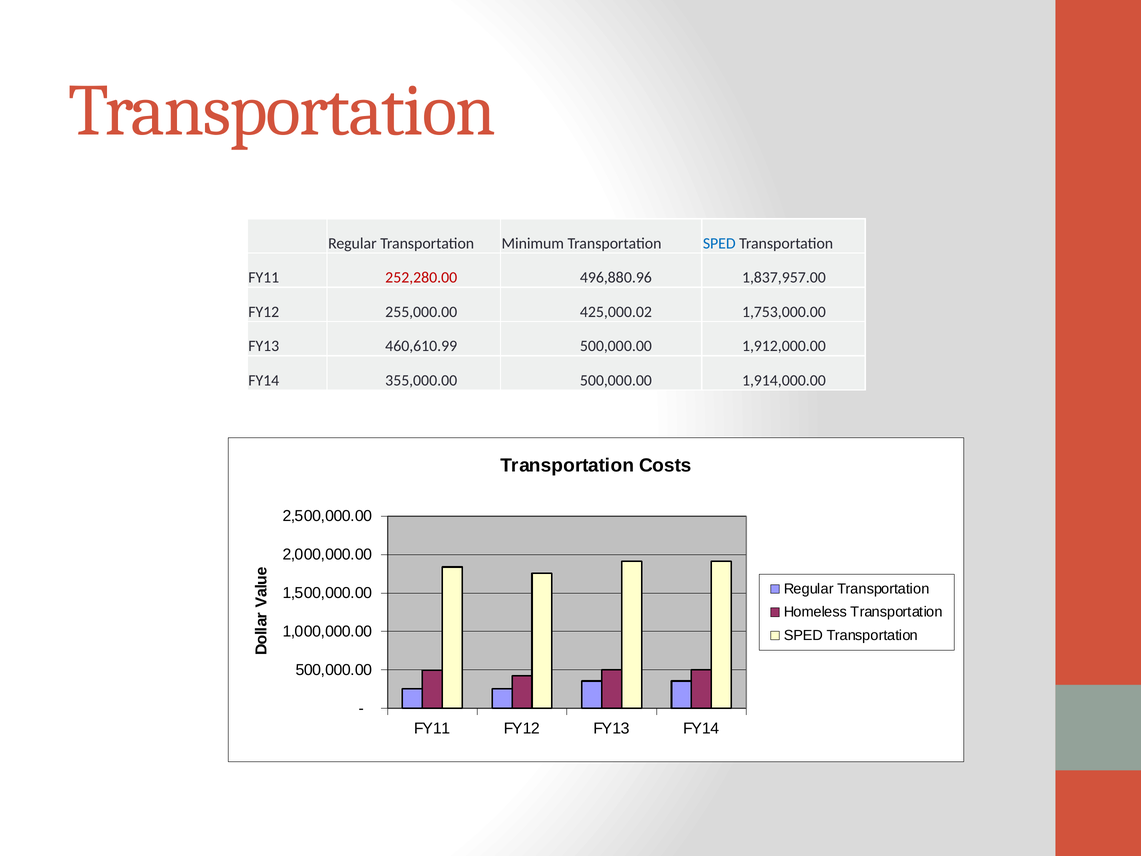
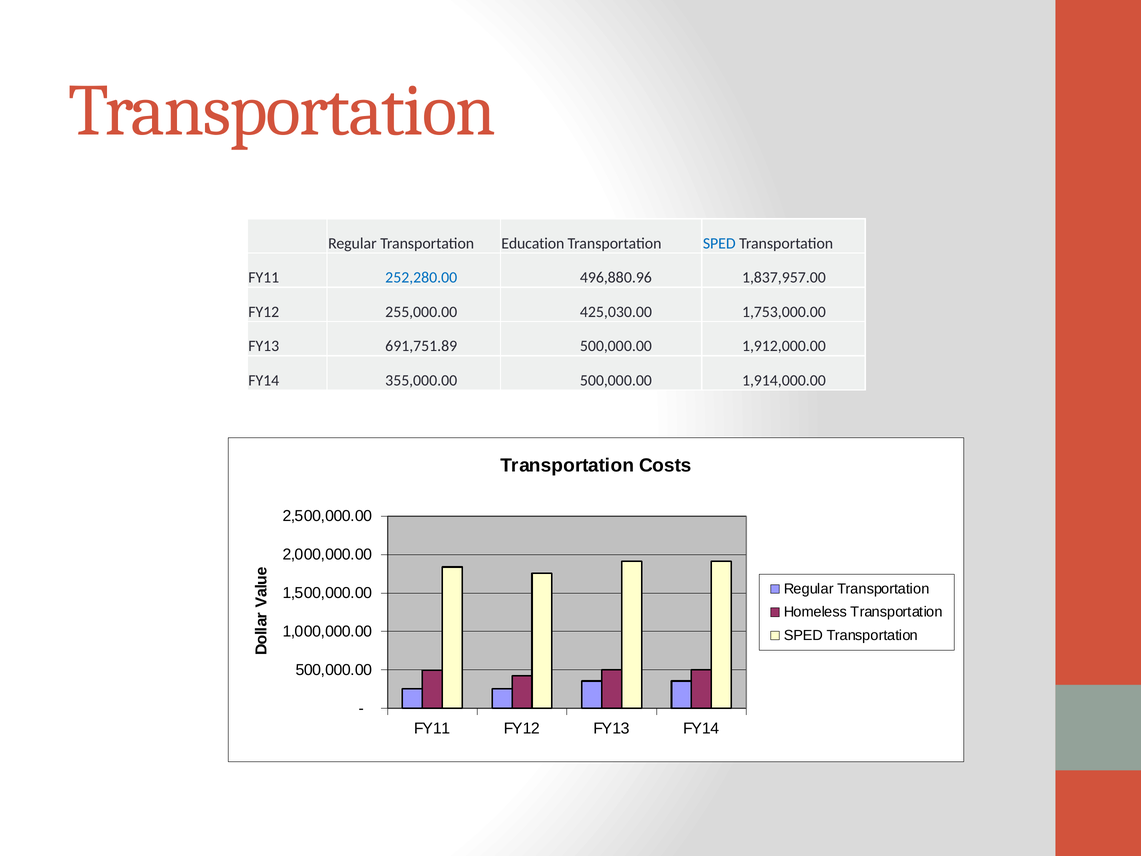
Minimum: Minimum -> Education (533, 243)
252,280.00 colour: red -> blue (421, 278)
425,000.02: 425,000.02 -> 425,030.00 (616, 312)
460,610.99: 460,610.99 -> 691,751.89 (421, 346)
